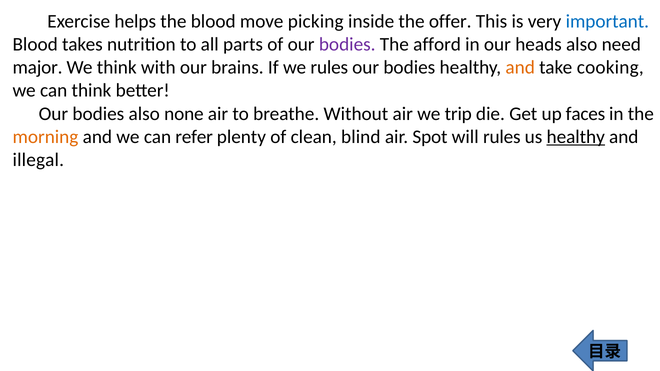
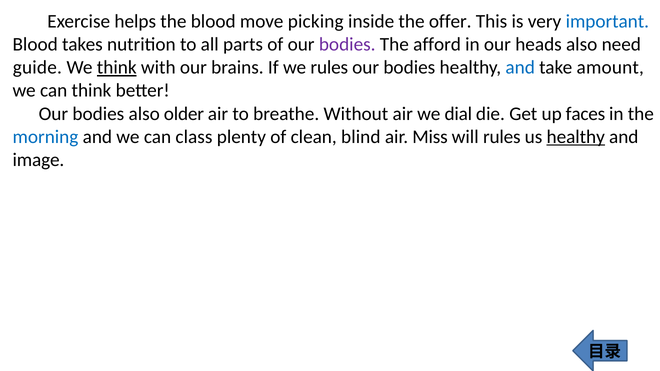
major: major -> guide (37, 68)
think underline: none -> present (117, 68)
and colour: orange -> blue (520, 68)
cooking: cooking -> amount (610, 68)
none: none -> older (184, 114)
trip: trip -> dial (458, 114)
morning colour: orange -> blue (45, 137)
refer: refer -> class (194, 137)
Spot: Spot -> Miss (430, 137)
illegal: illegal -> image (38, 160)
